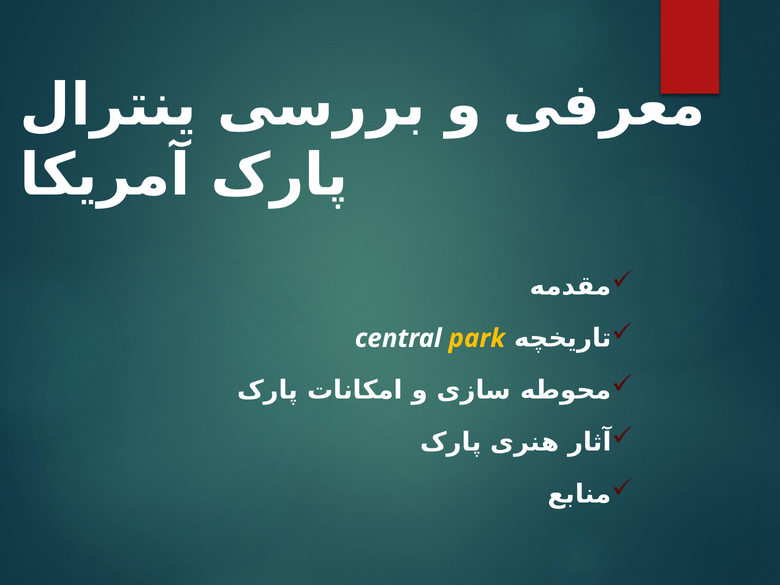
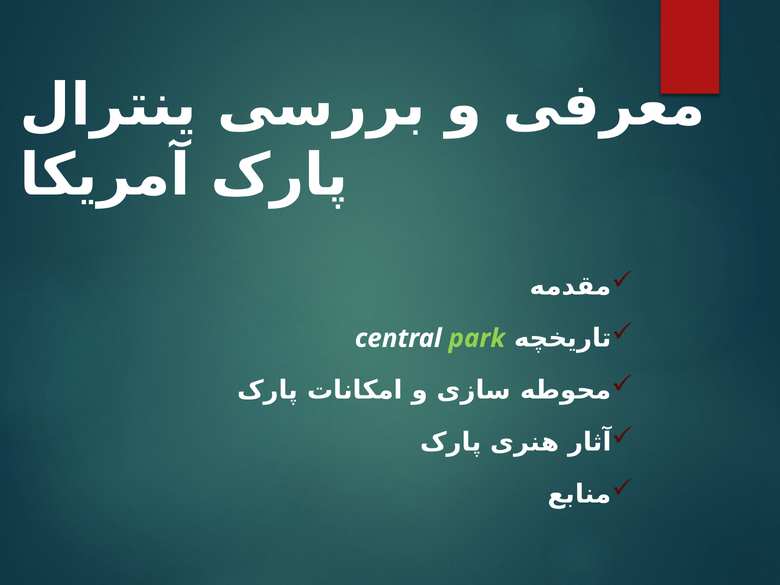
park colour: yellow -> light green (477, 338)
